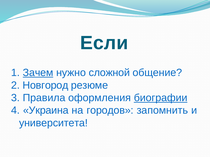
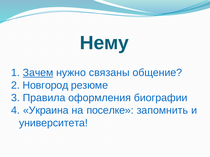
Если: Если -> Нему (104, 43)
сложной: сложной -> связаны (109, 73)
биографии underline: present -> none (161, 98)
городов: городов -> поселке (110, 111)
